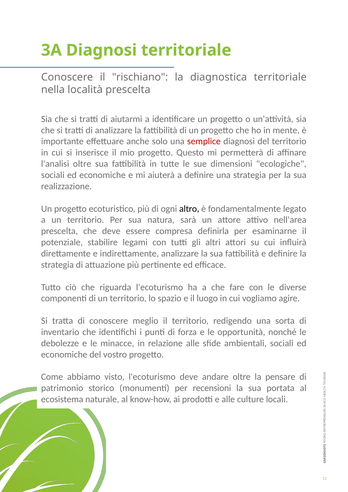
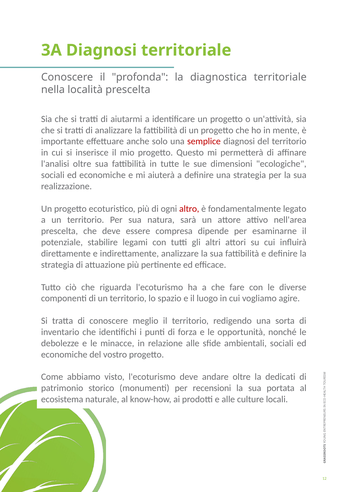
rischiano: rischiano -> profonda (140, 77)
altro colour: black -> red (189, 209)
definirla: definirla -> dipende (213, 231)
pensare: pensare -> dedicati (280, 377)
